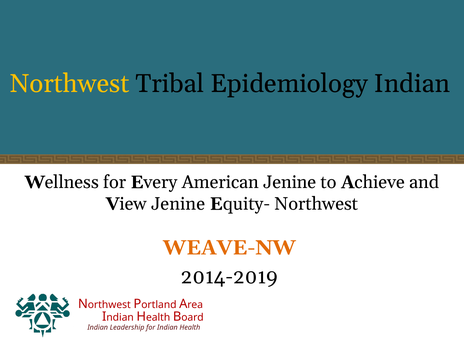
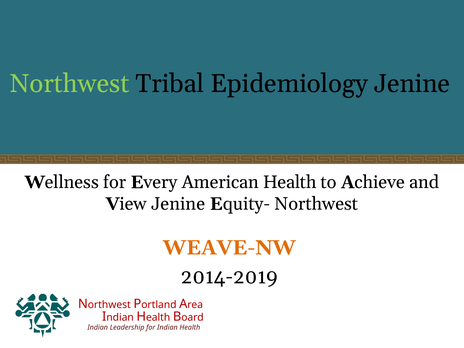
Northwest colour: yellow -> light green (70, 84)
Epidemiology Indian: Indian -> Jenine (412, 84)
American Jenine: Jenine -> Health (290, 182)
